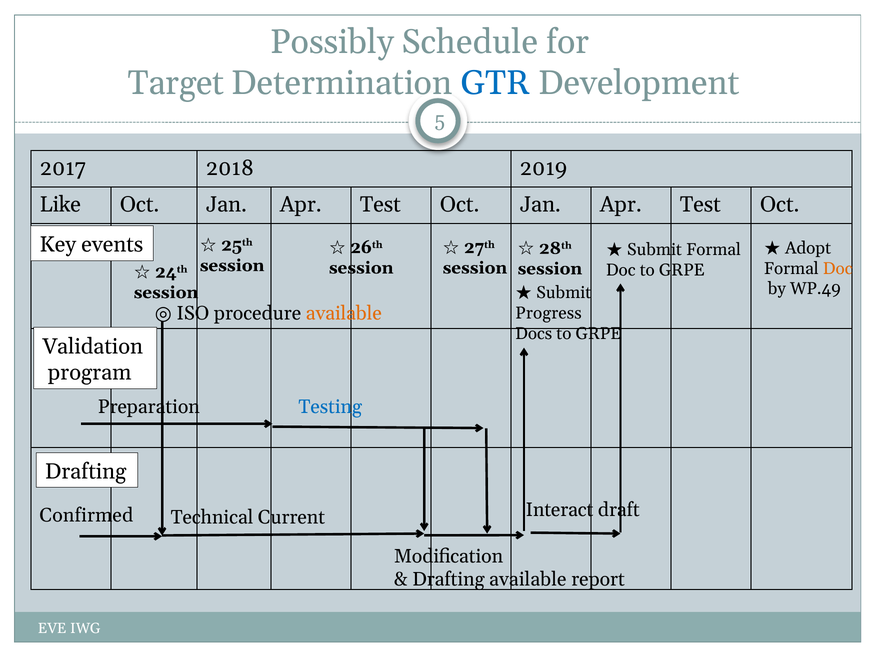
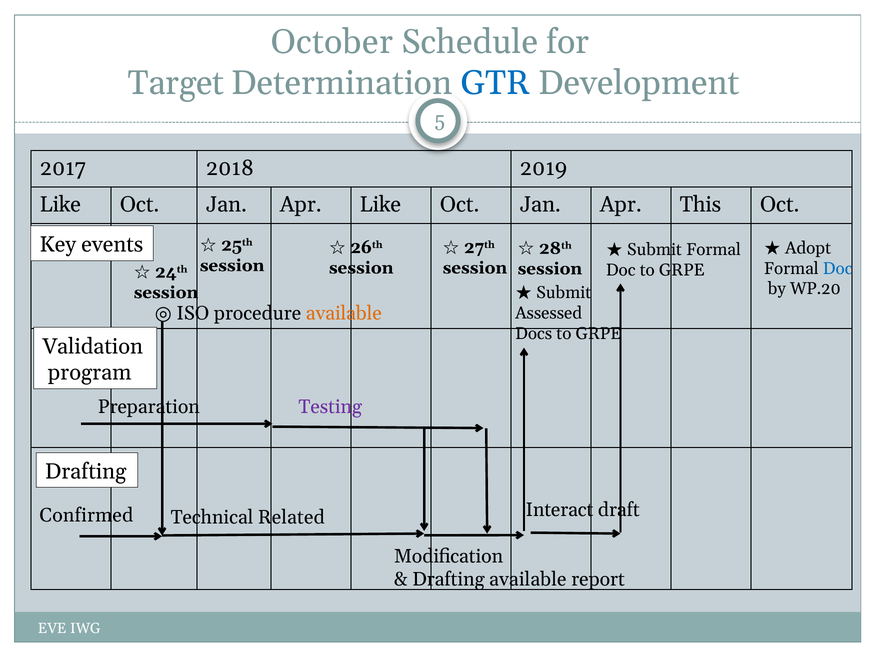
Possibly: Possibly -> October (332, 42)
Test: Test -> Like (380, 204)
Test: Test -> This (700, 204)
Doc colour: orange -> blue (838, 268)
WP.49: WP.49 -> WP.20 (815, 289)
Progress: Progress -> Assessed (549, 313)
Testing colour: blue -> purple (330, 407)
Current: Current -> Related (291, 517)
